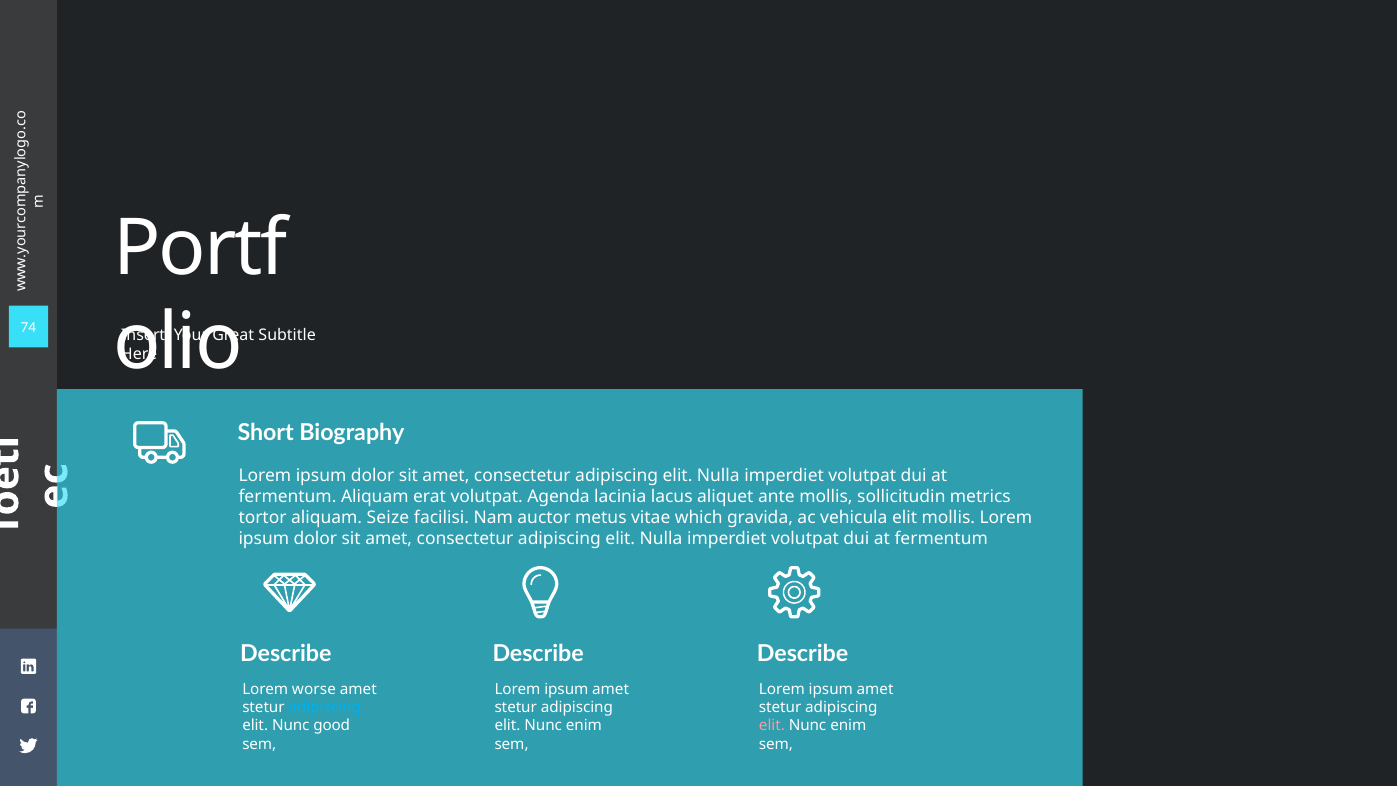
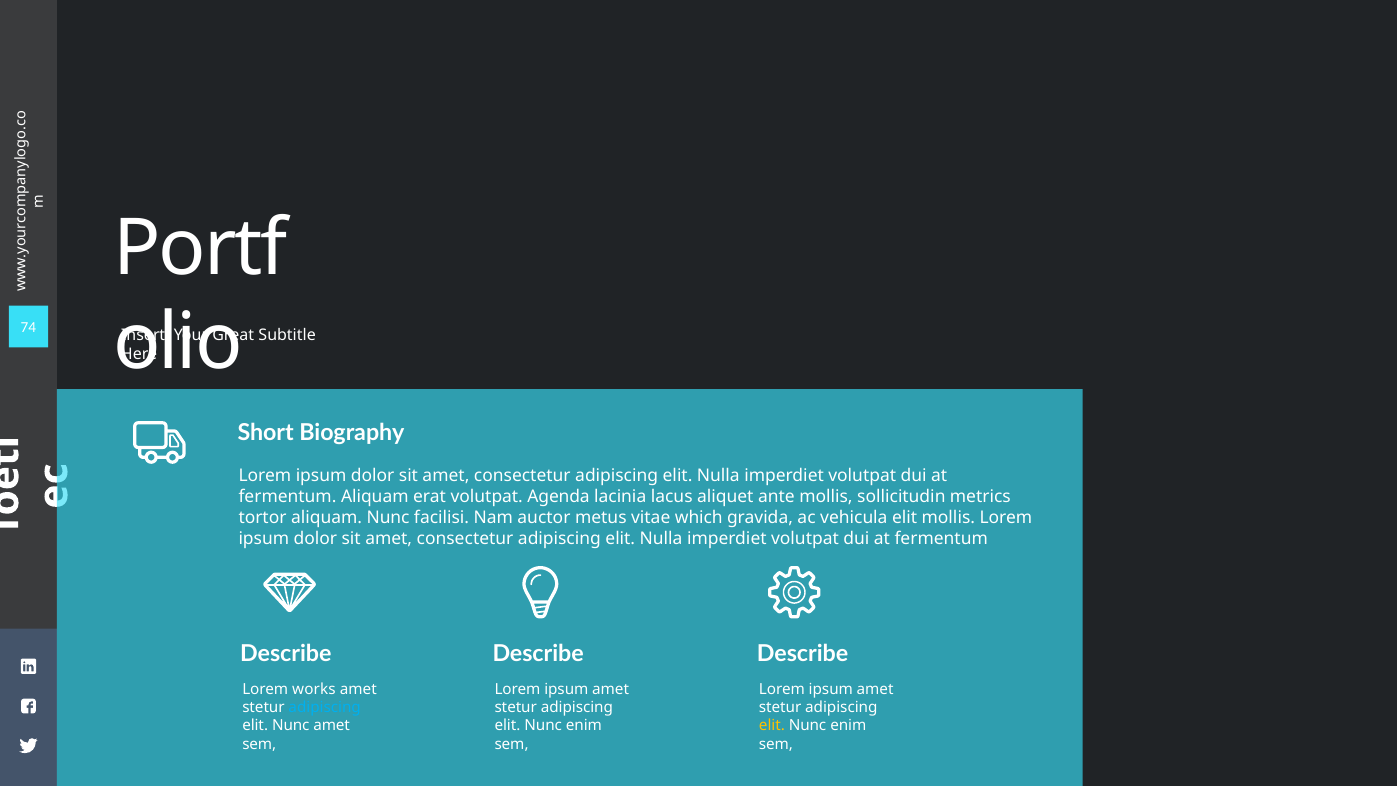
aliquam Seize: Seize -> Nunc (388, 518)
worse: worse -> works (314, 689)
Nunc good: good -> amet (332, 726)
elit colour: pink -> yellow (772, 726)
